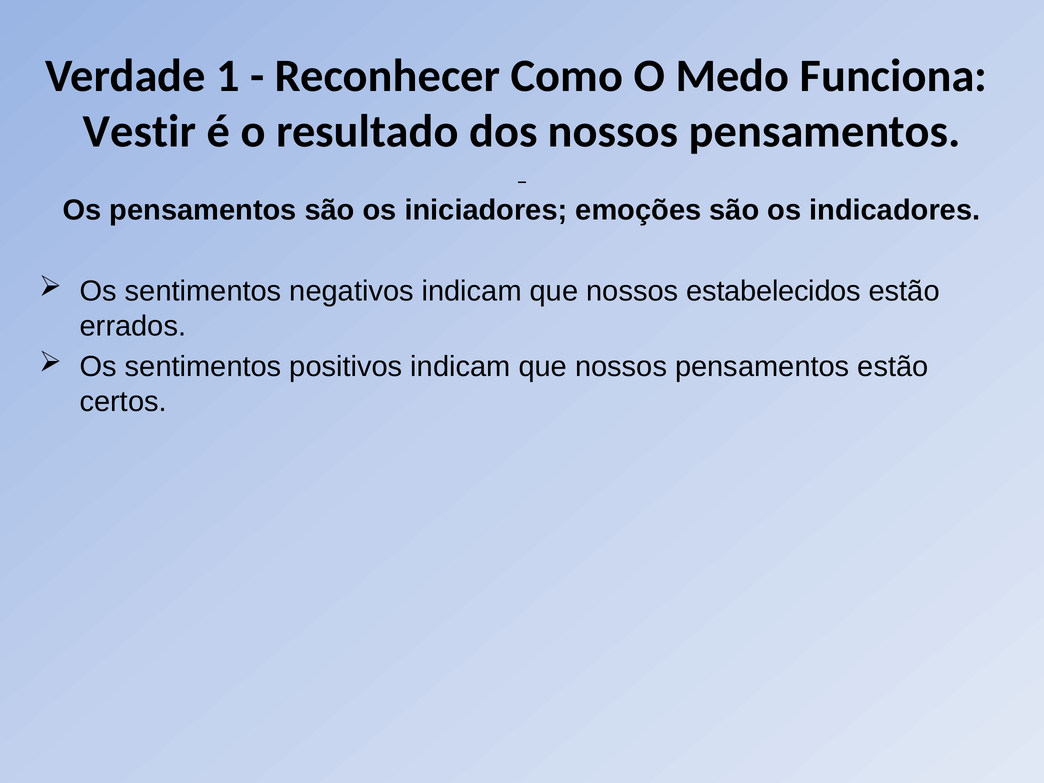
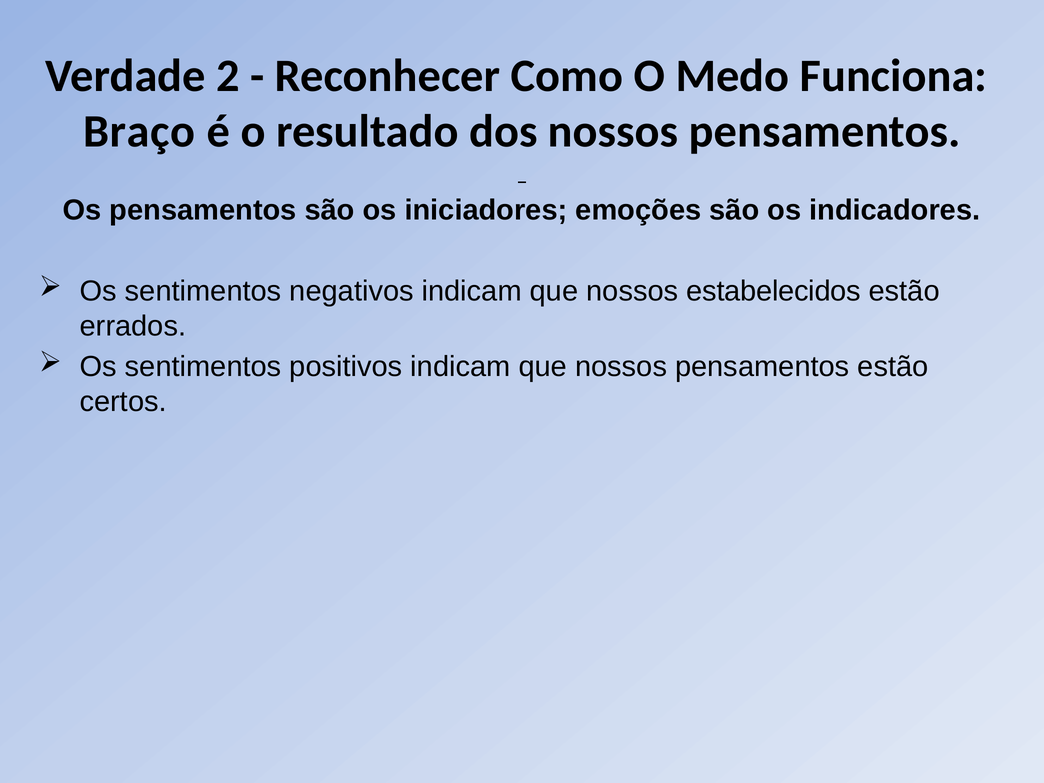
1: 1 -> 2 (228, 76)
Vestir: Vestir -> Braço (139, 132)
